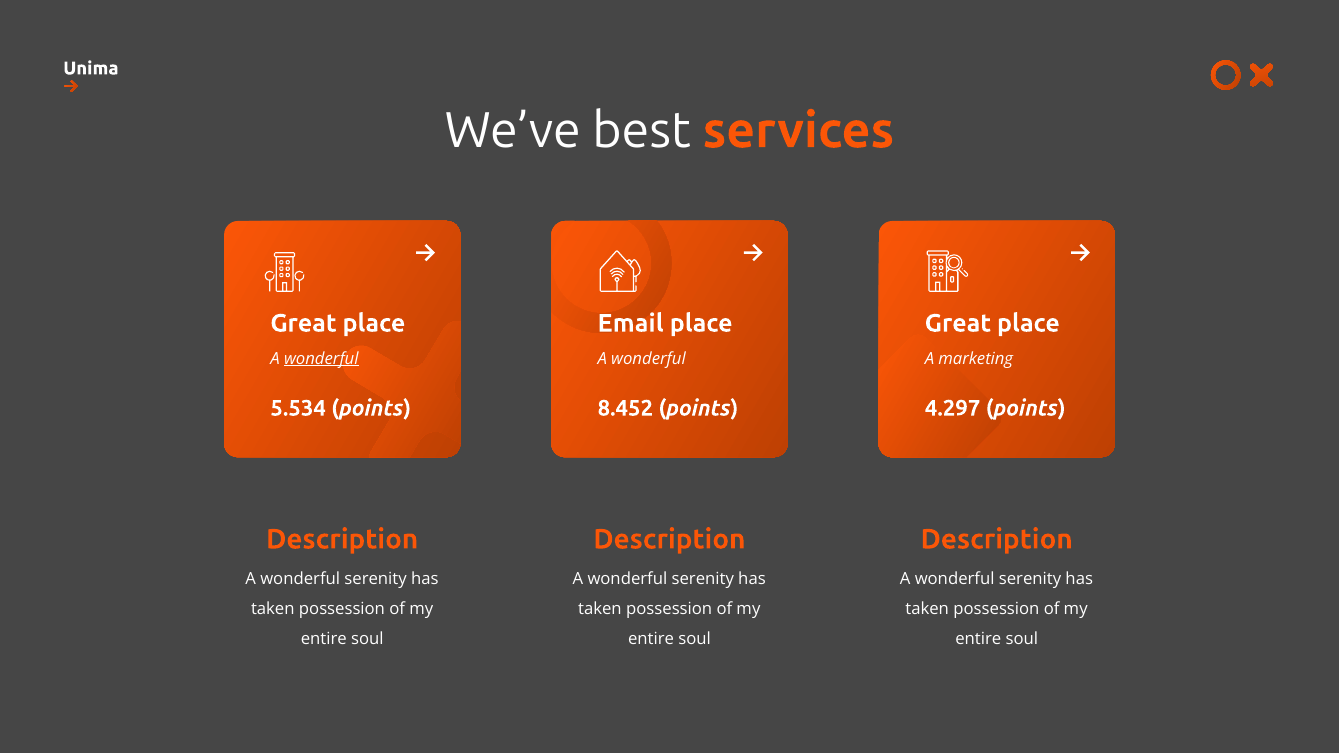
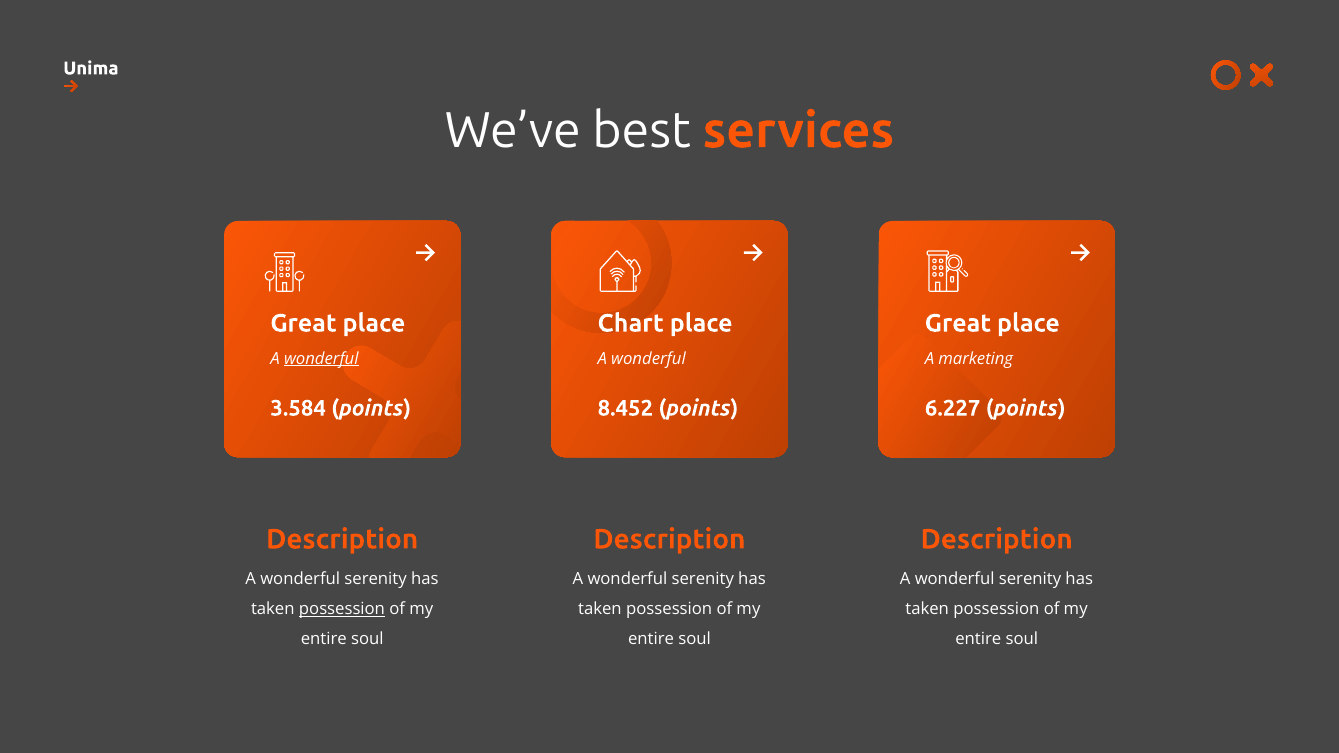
Email: Email -> Chart (631, 323)
5.534: 5.534 -> 3.584 (298, 408)
4.297: 4.297 -> 6.227 (953, 408)
possession underline: none -> present (342, 609)
